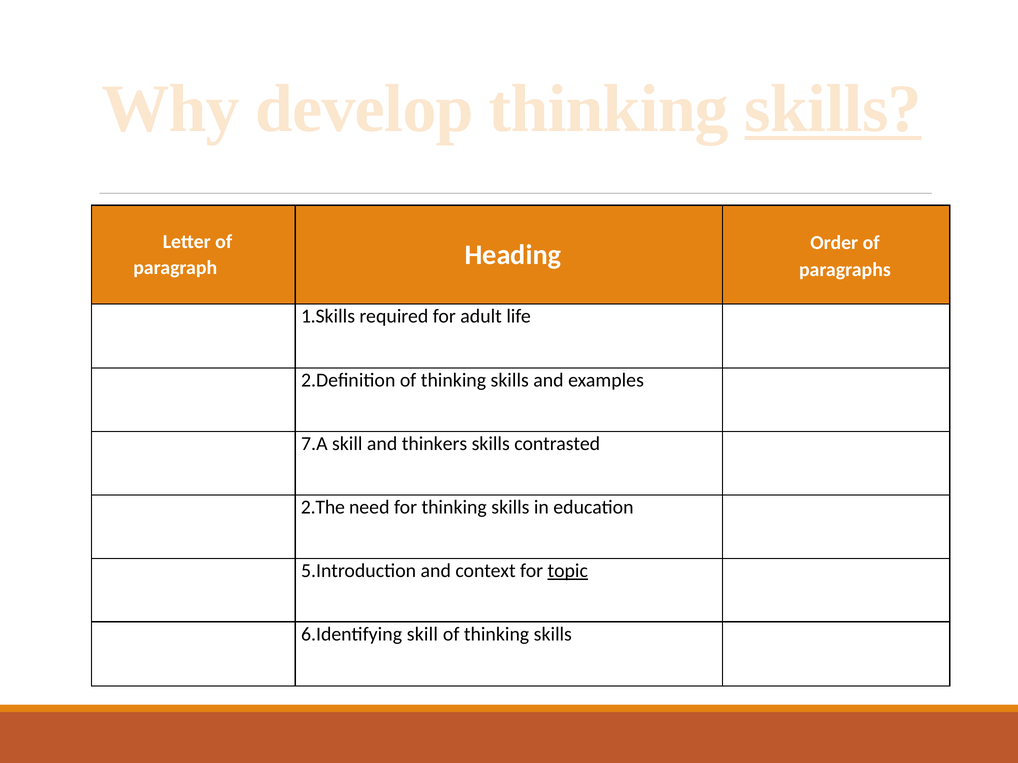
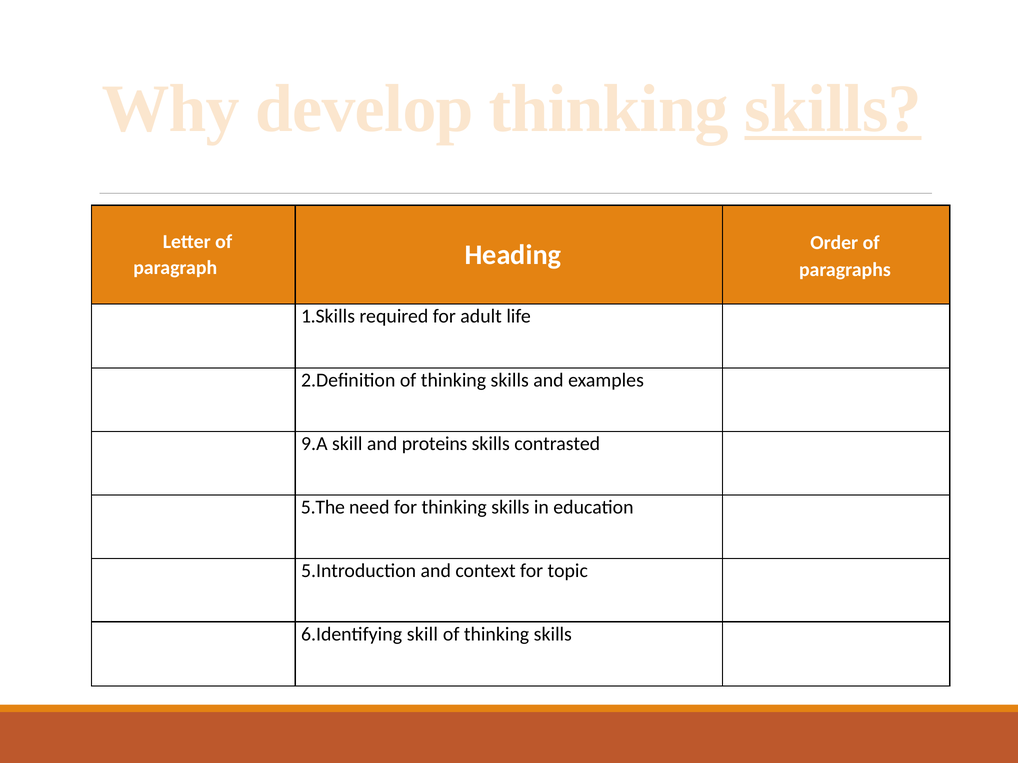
7.A: 7.A -> 9.A (314, 444)
thinkers: thinkers -> proteins (435, 444)
2.The: 2.The -> 5.The (323, 508)
topic underline: present -> none (568, 571)
